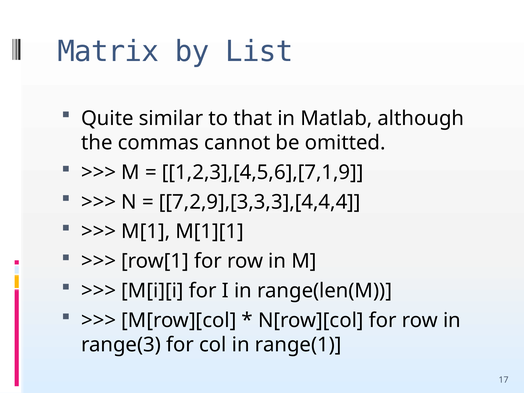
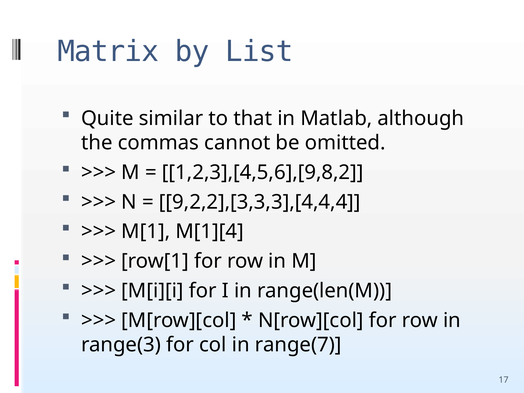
1,2,3],[4,5,6],[7,1,9: 1,2,3],[4,5,6],[7,1,9 -> 1,2,3],[4,5,6],[9,8,2 (263, 172)
7,2,9],[3,3,3],[4,4,4: 7,2,9],[3,3,3],[4,4,4 -> 9,2,2],[3,3,3],[4,4,4 (260, 202)
M[1][1: M[1][1 -> M[1][4 (210, 232)
range(1: range(1 -> range(7 (298, 345)
